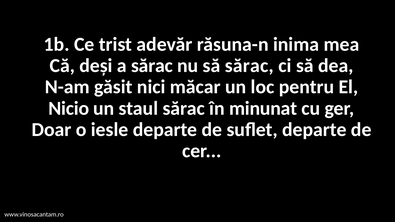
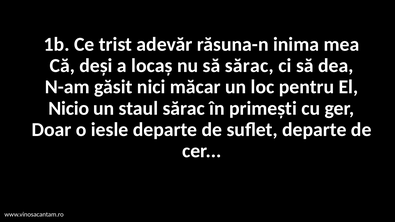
a sărac: sărac -> locaș (152, 66)
minunat: minunat -> primești (263, 108)
